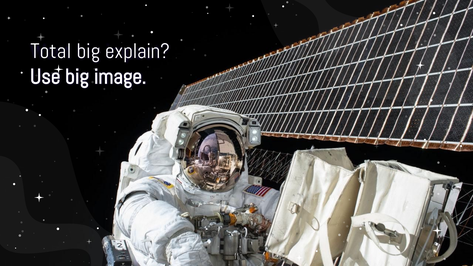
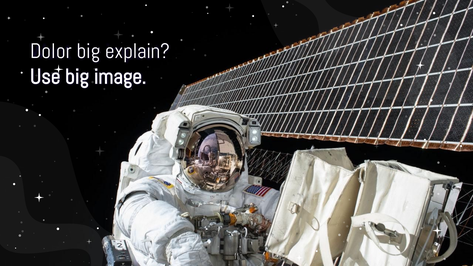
Total: Total -> Dolor (51, 51)
